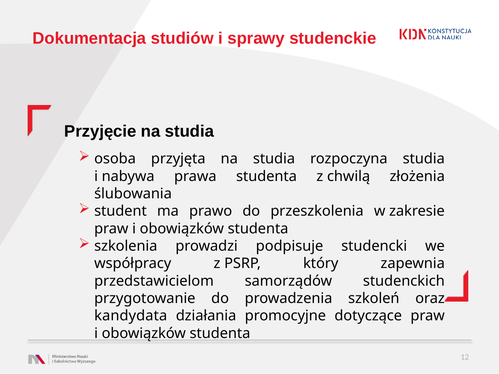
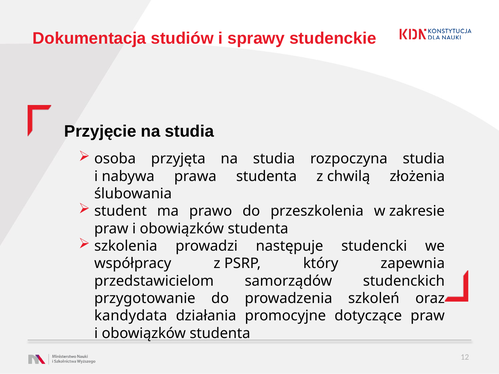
podpisuje: podpisuje -> następuje (290, 246)
